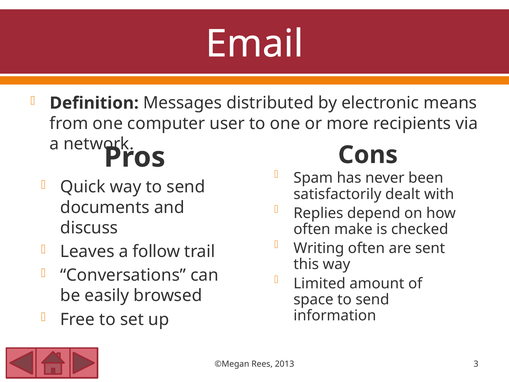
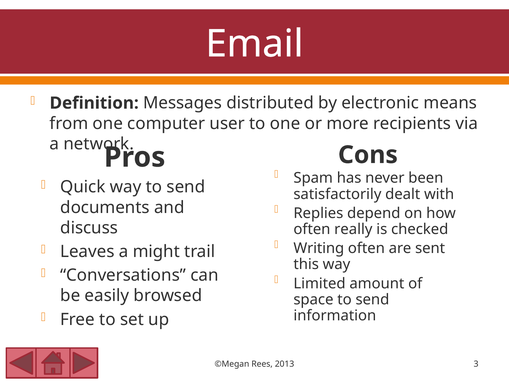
make: make -> really (353, 229)
follow: follow -> might (156, 251)
